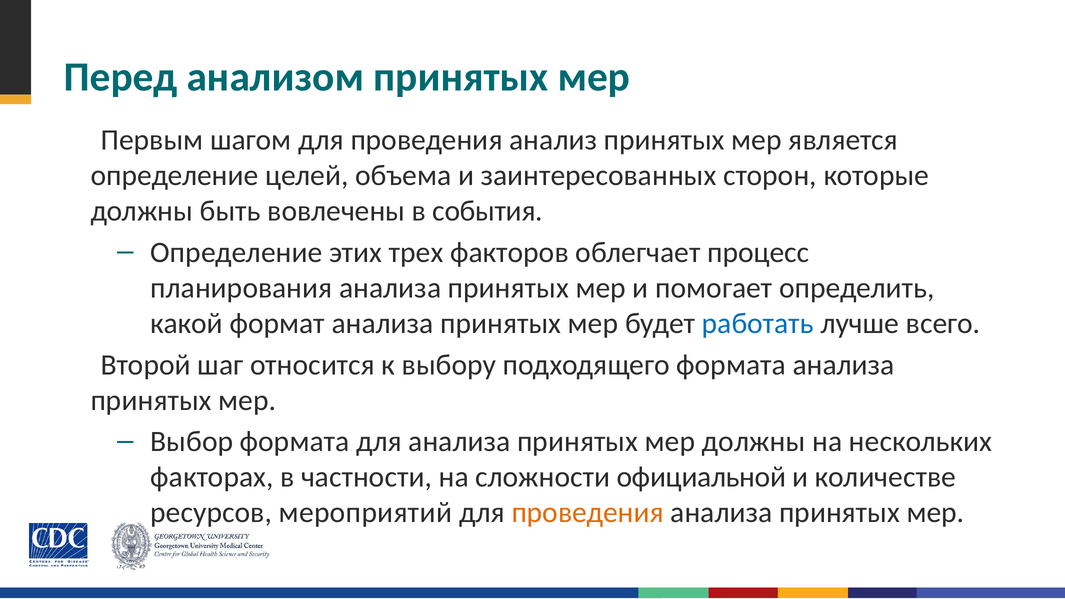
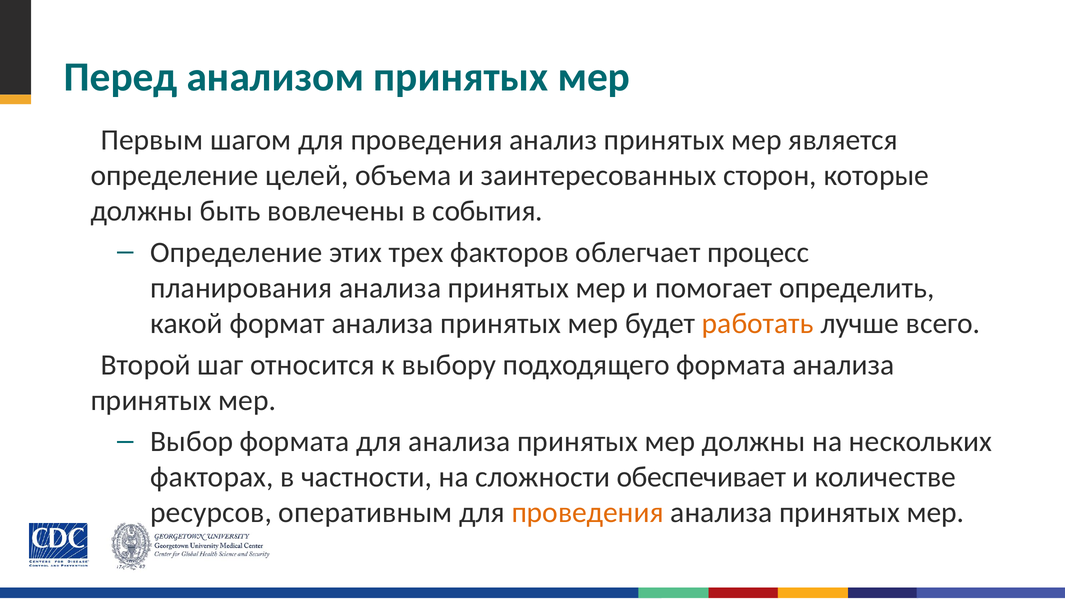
работать colour: blue -> orange (758, 323)
официальной: официальной -> обеспечивает (701, 477)
мероприятий: мероприятий -> оперативным (365, 513)
